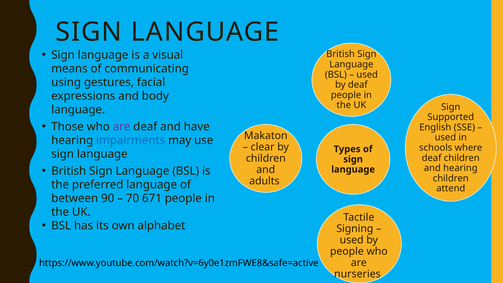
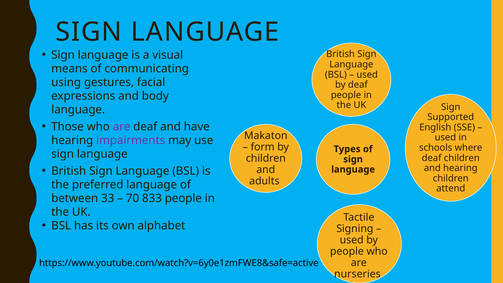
impairments colour: blue -> purple (131, 140)
clear: clear -> form (263, 147)
90: 90 -> 33 (108, 198)
671: 671 -> 833 (152, 198)
